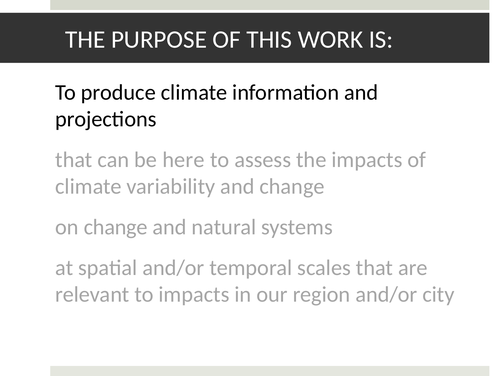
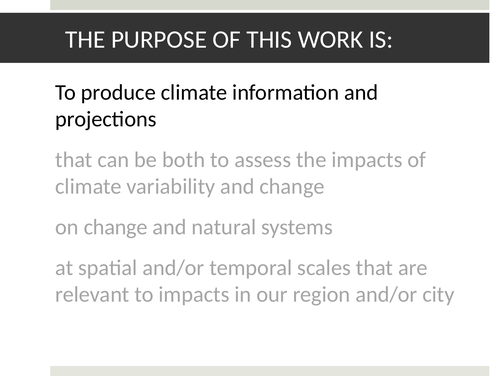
here: here -> both (184, 160)
